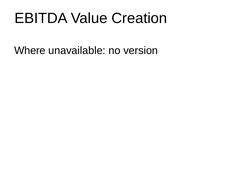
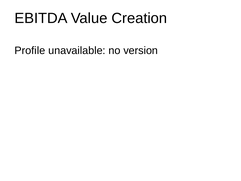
Where: Where -> Profile (30, 51)
